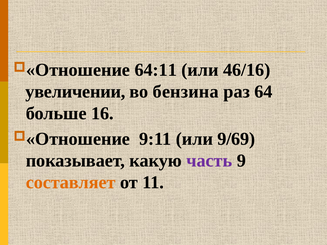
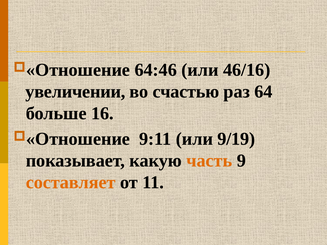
64:11: 64:11 -> 64:46 (156, 70)
бензина: бензина -> счастью (186, 92)
9/69: 9/69 -> 9/19 (236, 139)
часть colour: purple -> orange (209, 161)
